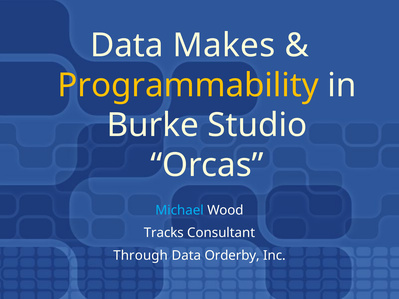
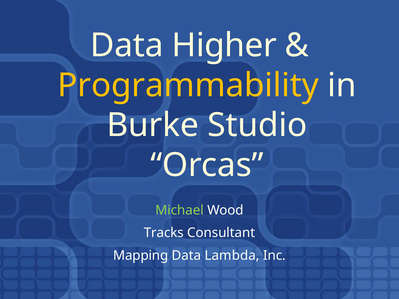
Makes: Makes -> Higher (224, 46)
Michael colour: light blue -> light green (180, 210)
Through: Through -> Mapping (141, 256)
Orderby: Orderby -> Lambda (232, 256)
